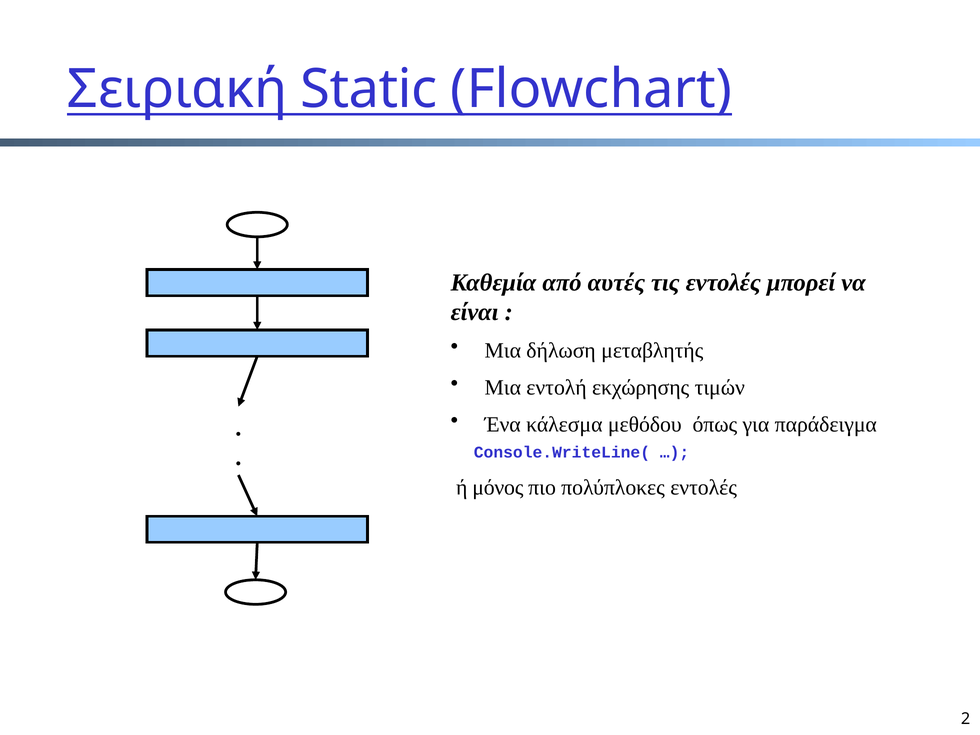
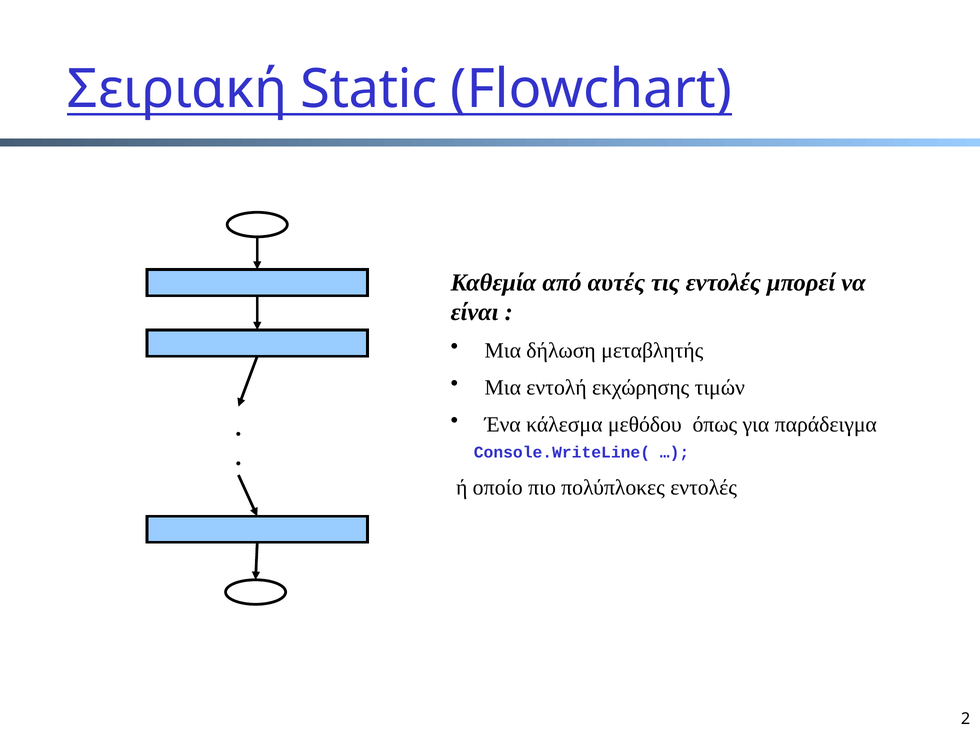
μόνος: μόνος -> οποίο (498, 488)
